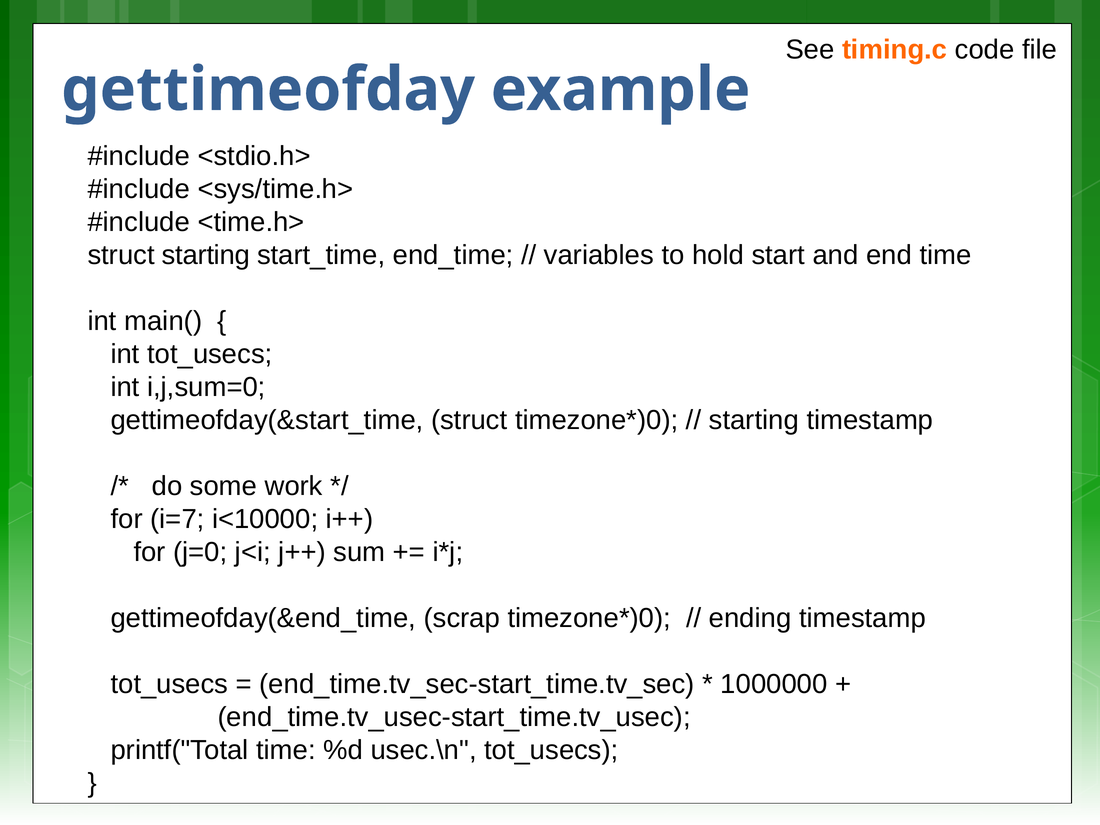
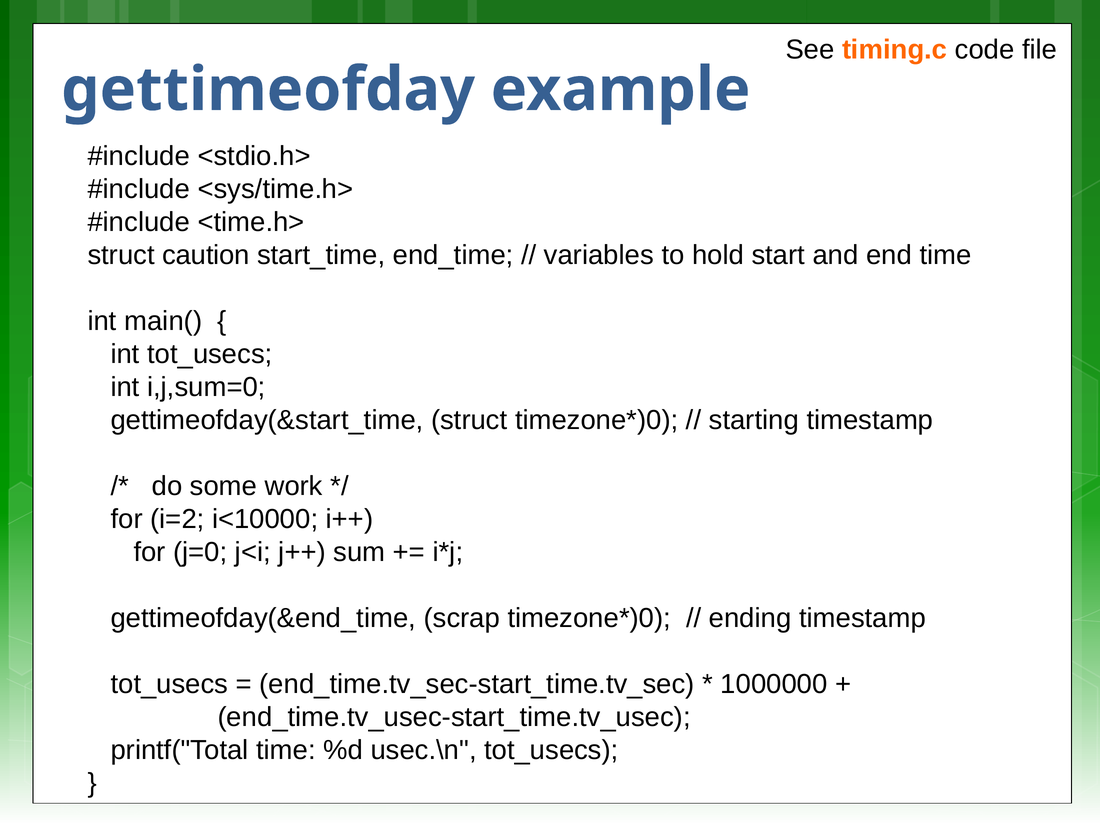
struct starting: starting -> caution (206, 255)
i=7: i=7 -> i=2 (177, 519)
